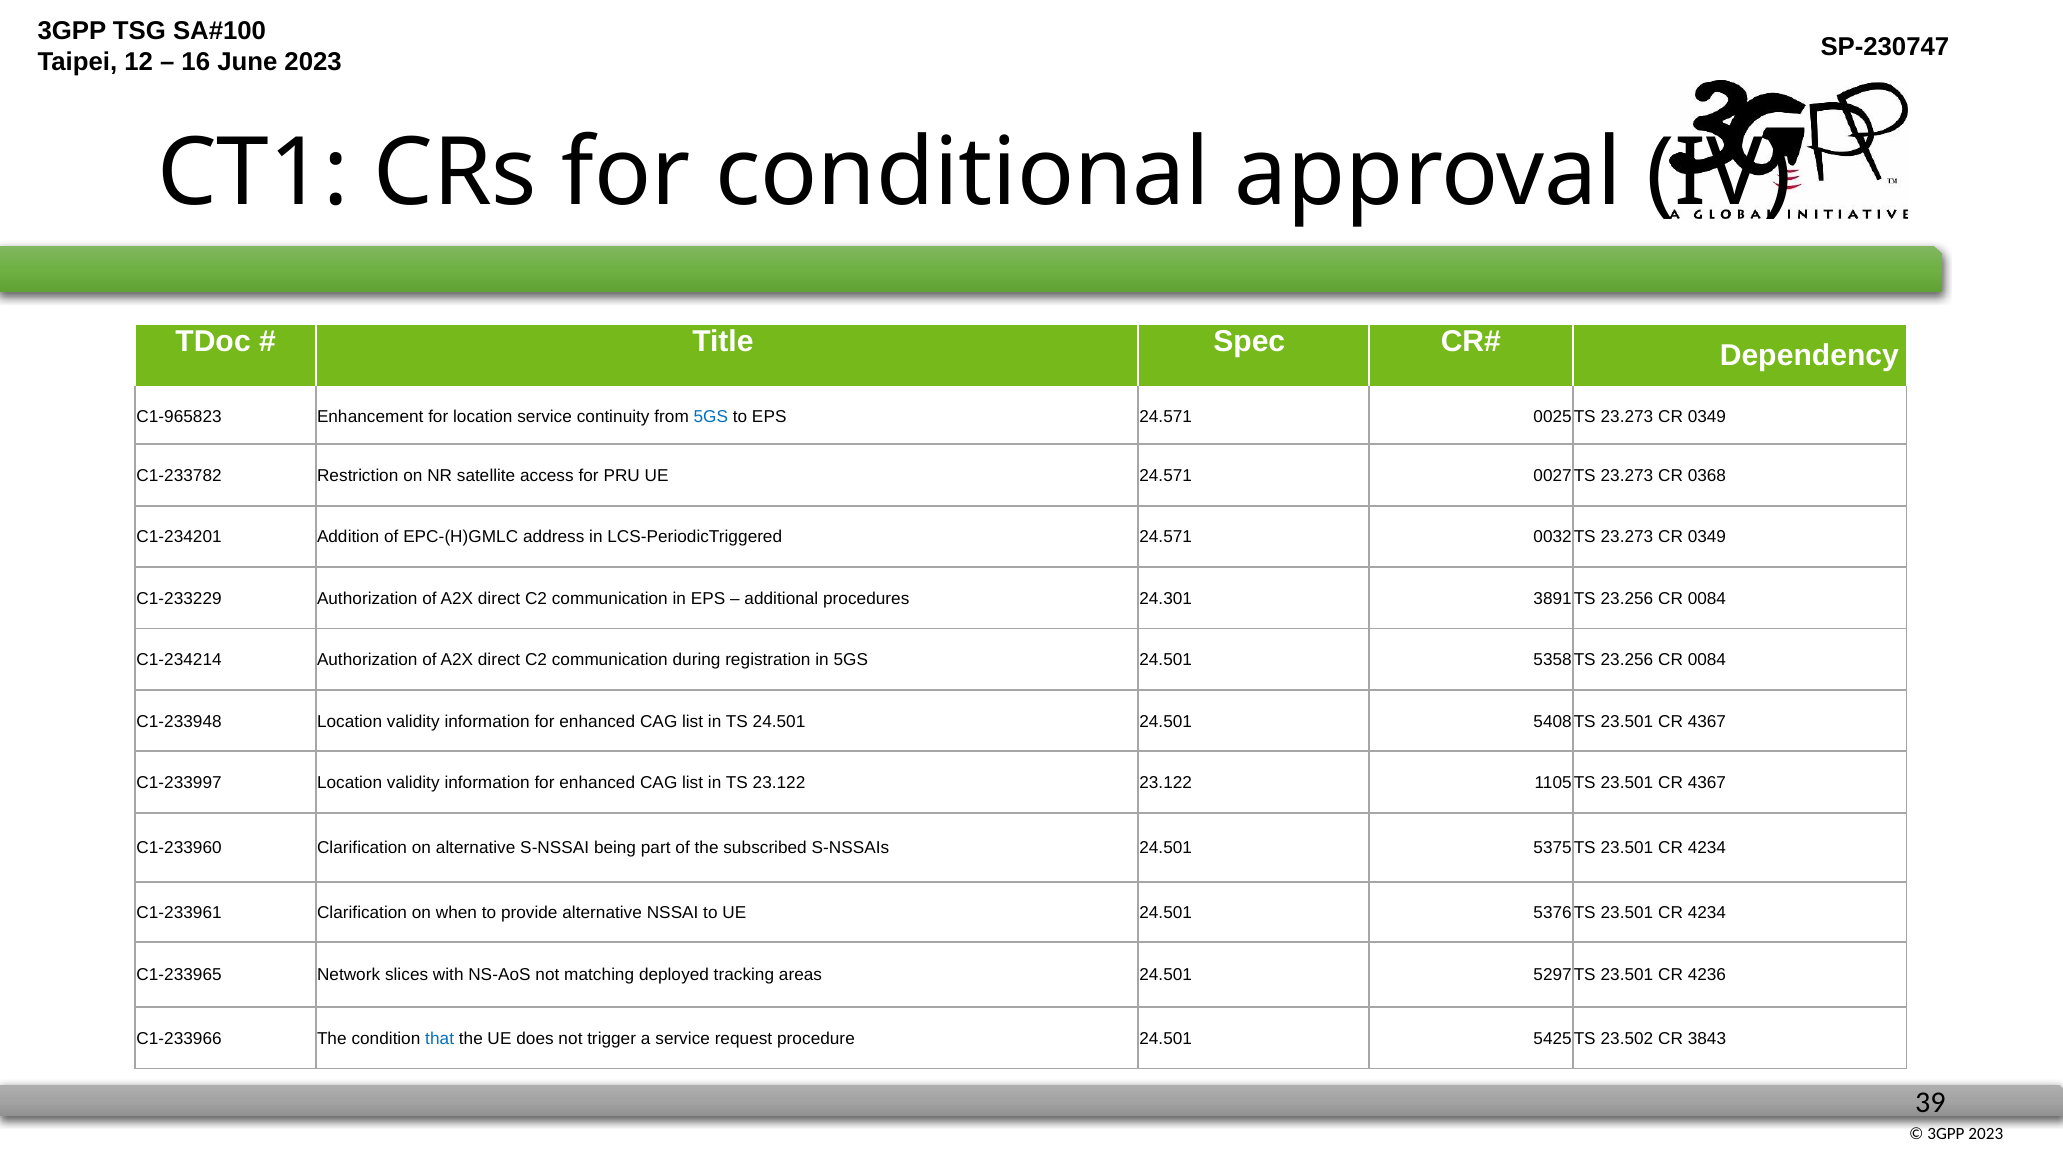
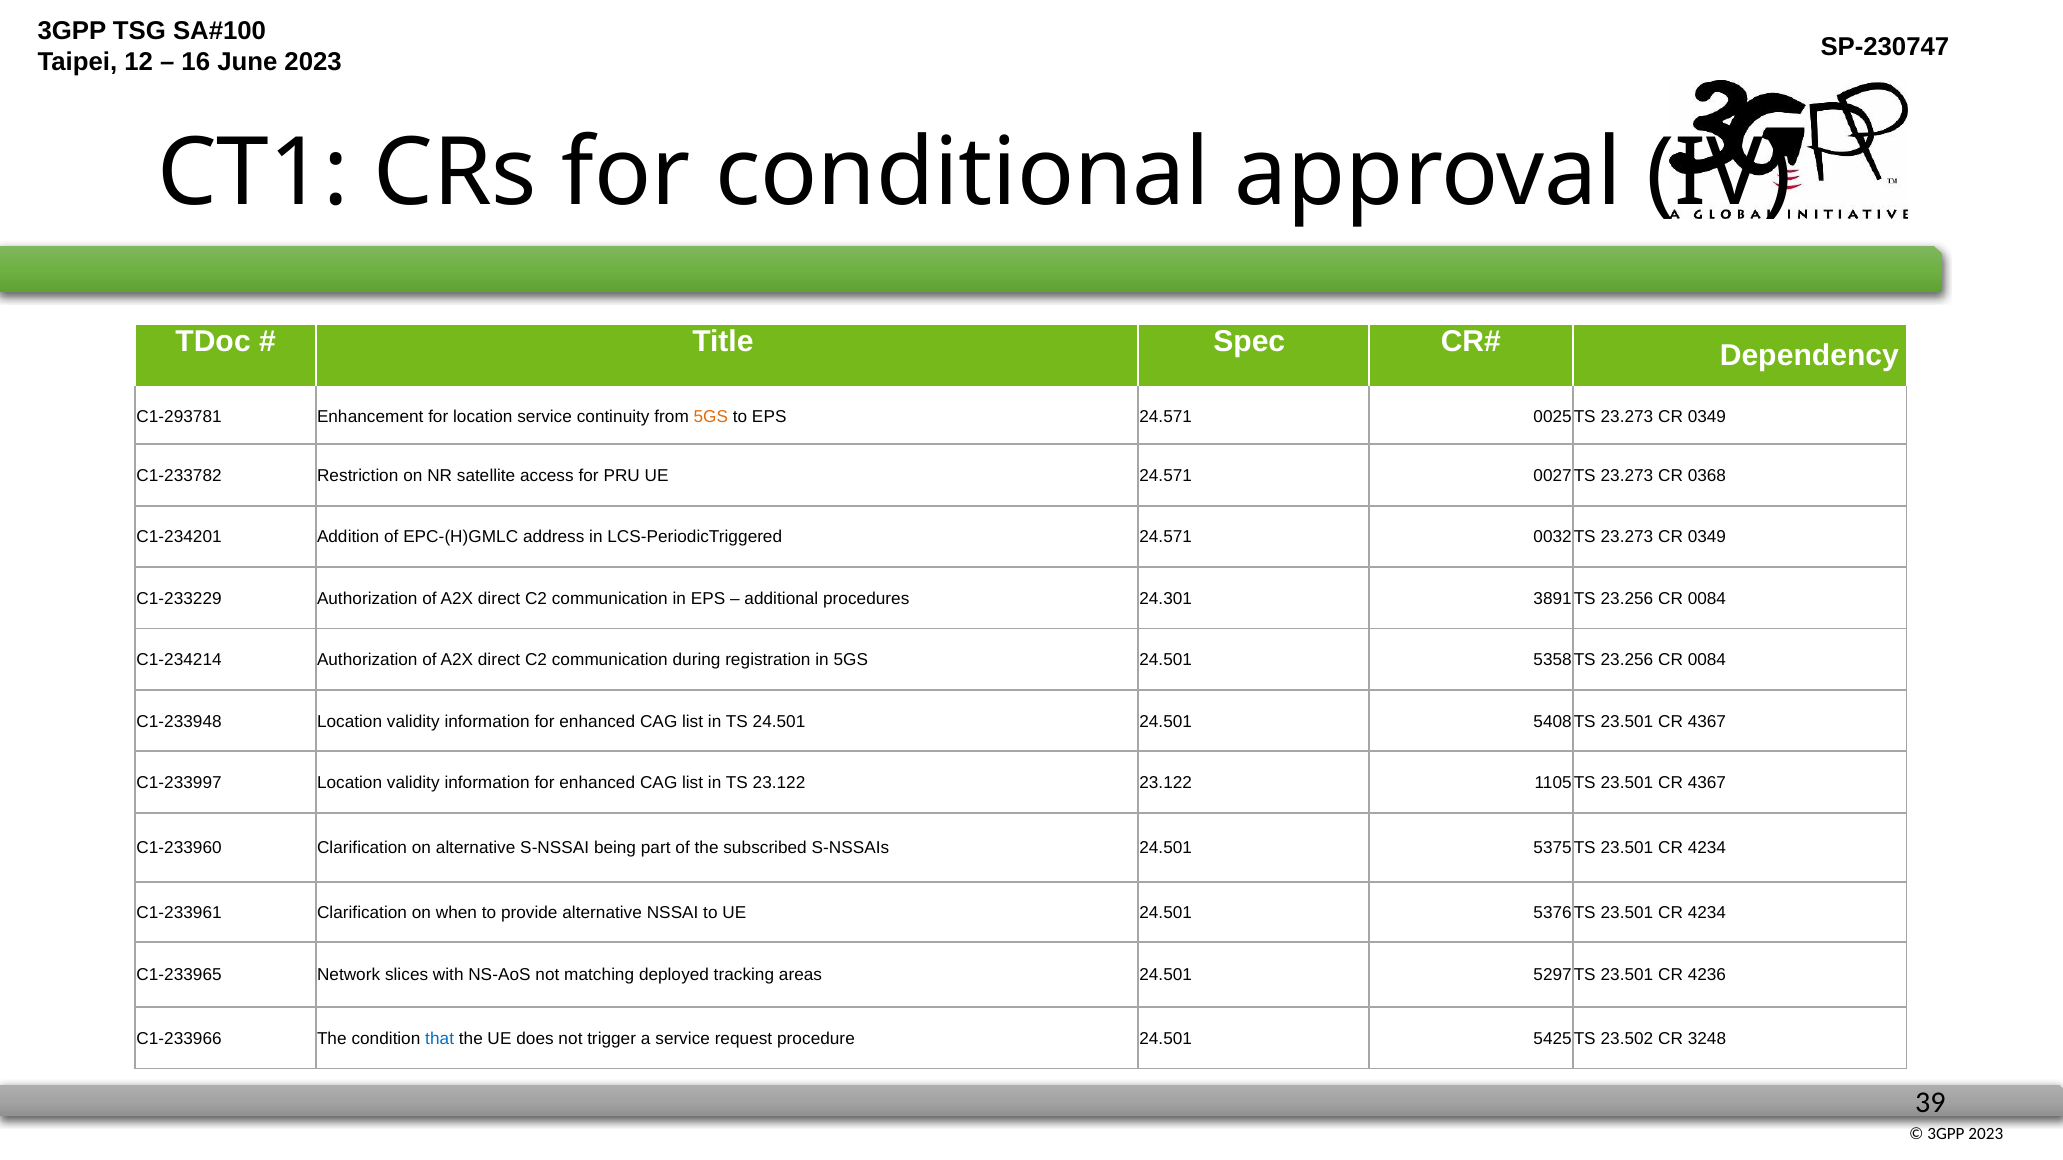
C1-965823: C1-965823 -> C1-293781 (179, 417)
5GS colour: blue -> orange (711, 417)
3843: 3843 -> 3248 (1707, 1039)
